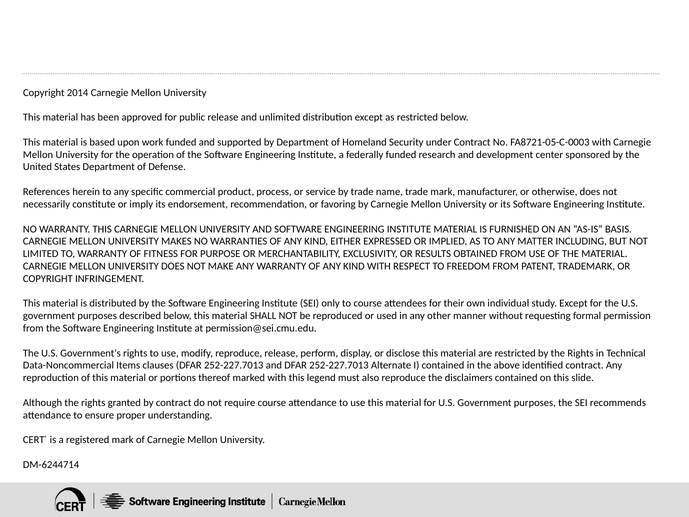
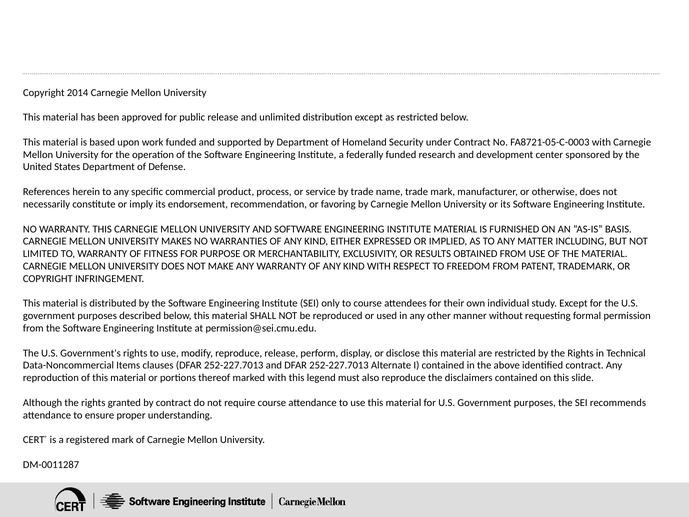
DM-6244714: DM-6244714 -> DM-0011287 (51, 464)
